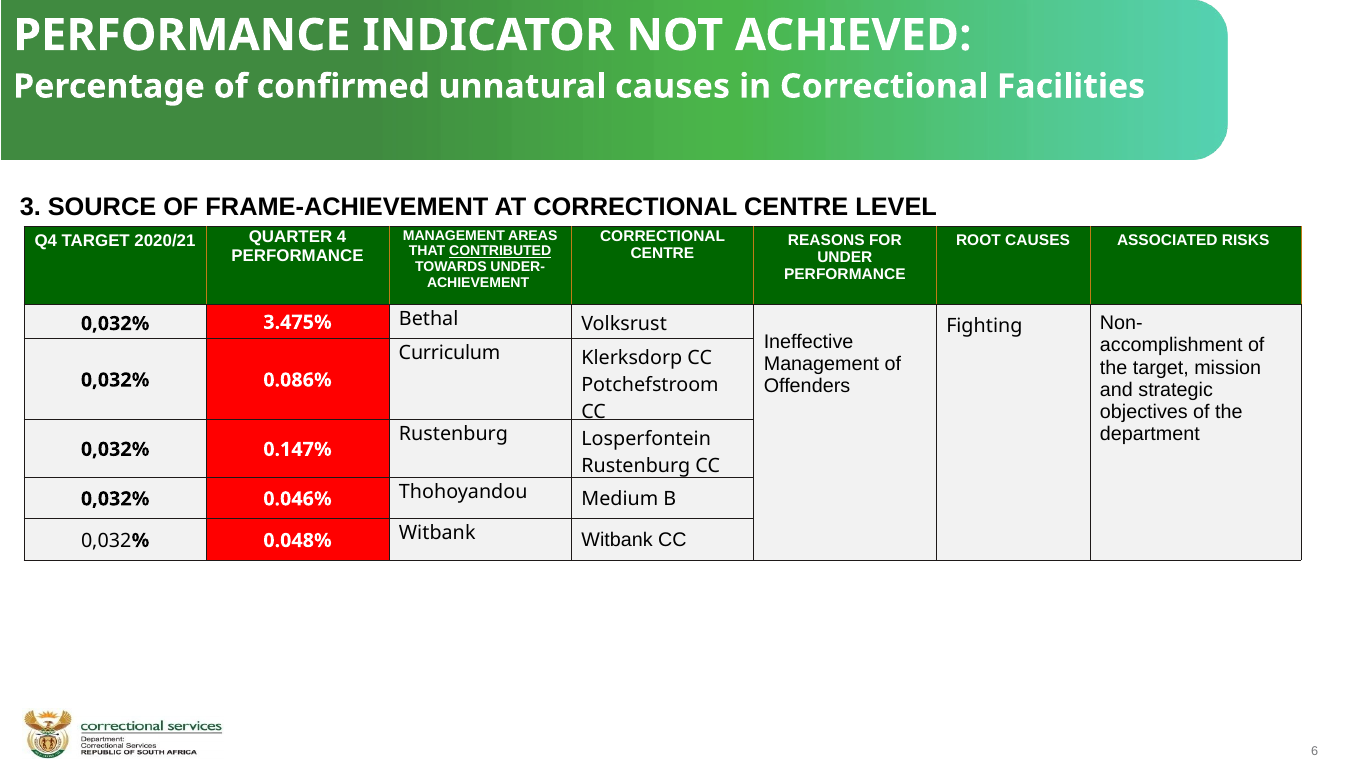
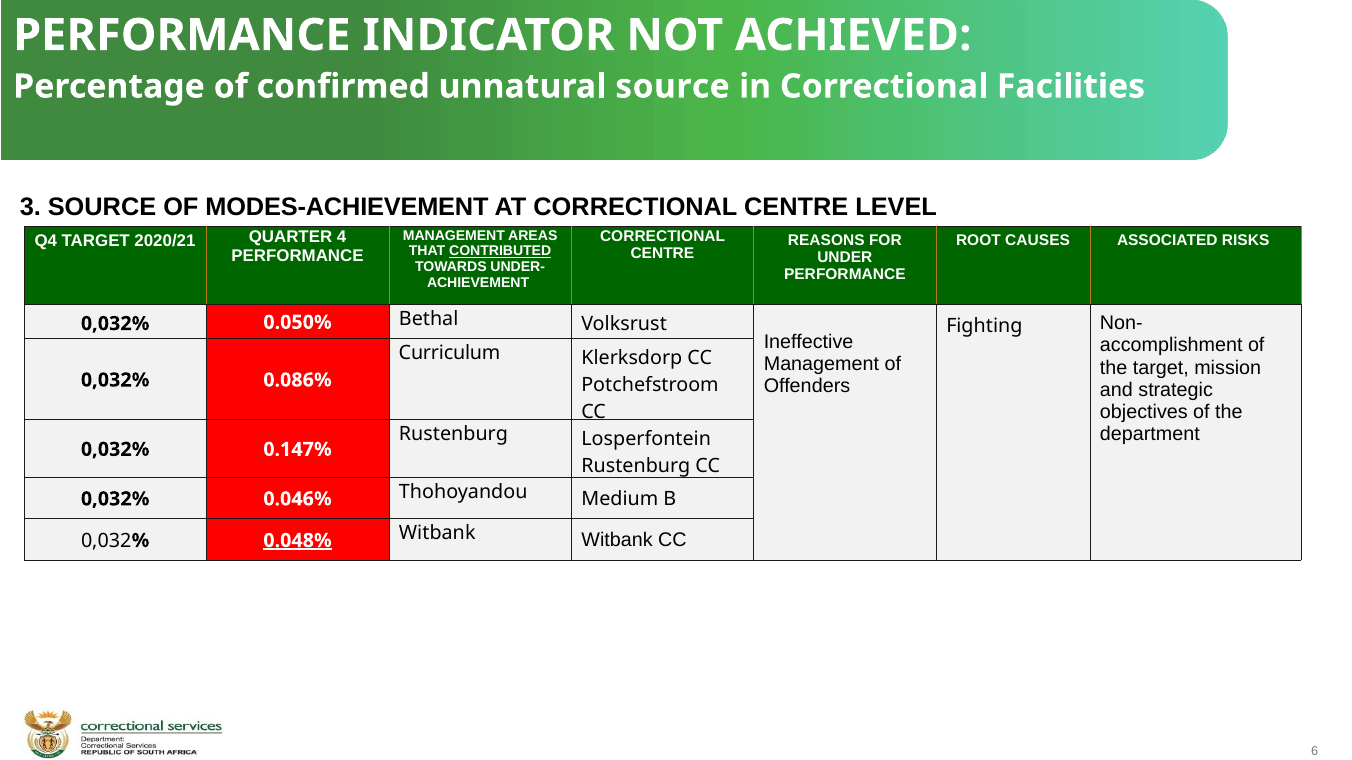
unnatural causes: causes -> source (672, 86)
FRAME-ACHIEVEMENT: FRAME-ACHIEVEMENT -> MODES-ACHIEVEMENT (347, 208)
3.475%: 3.475% -> 0.050% (298, 323)
0.048% underline: none -> present (298, 541)
